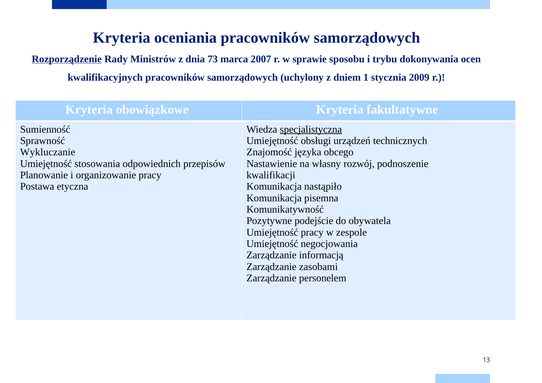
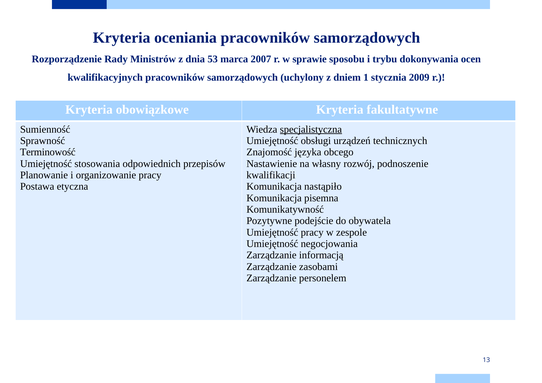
Rozporządzenie underline: present -> none (67, 59)
73: 73 -> 53 (213, 59)
Wykluczanie: Wykluczanie -> Terminowość (48, 152)
